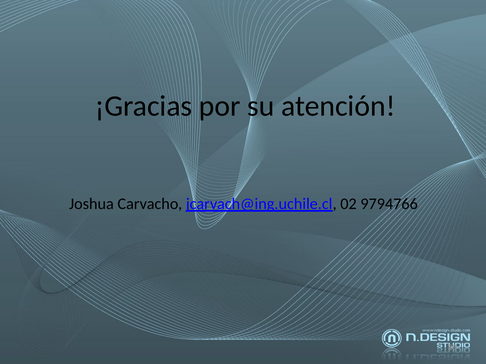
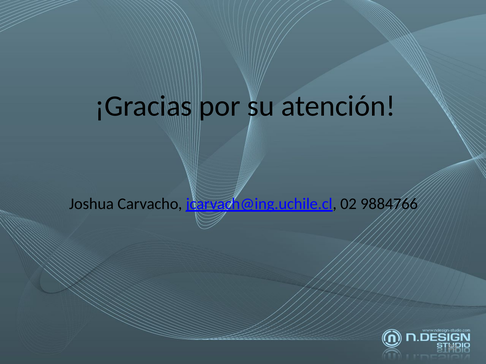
9794766: 9794766 -> 9884766 (389, 204)
